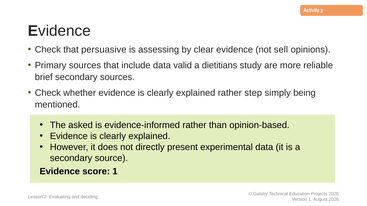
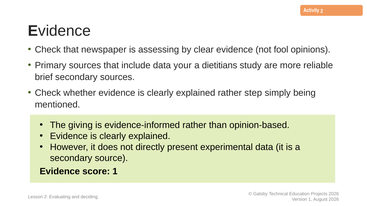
persuasive: persuasive -> newspaper (104, 50)
sell: sell -> fool (281, 50)
valid: valid -> your (183, 65)
asked: asked -> giving (80, 125)
